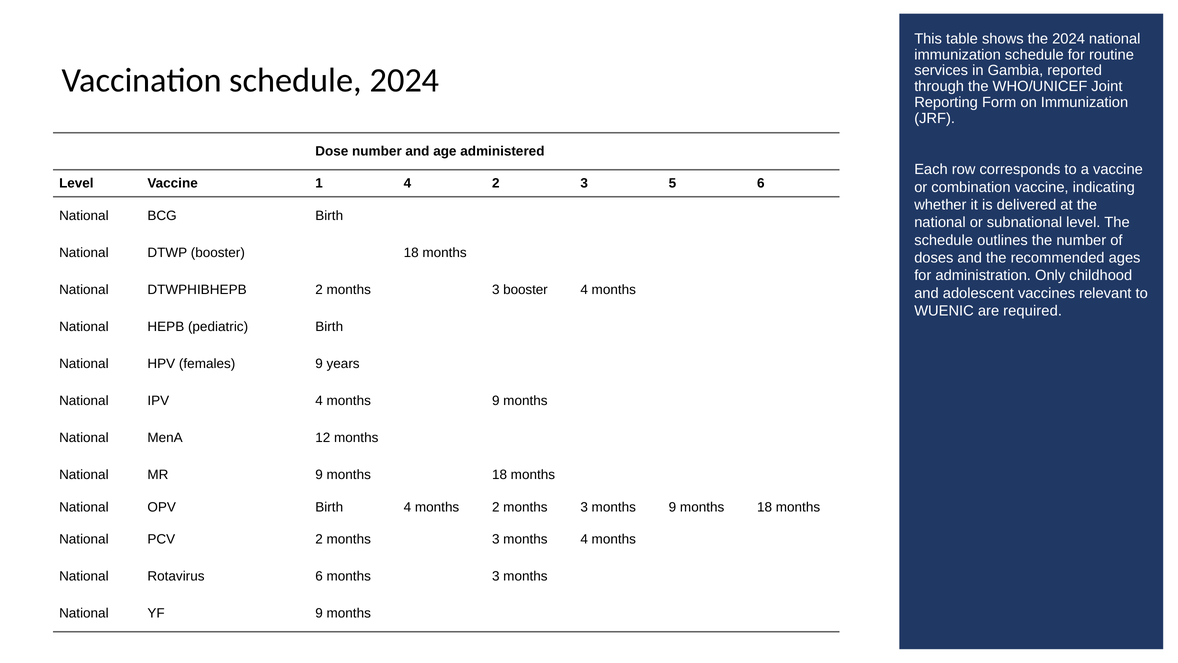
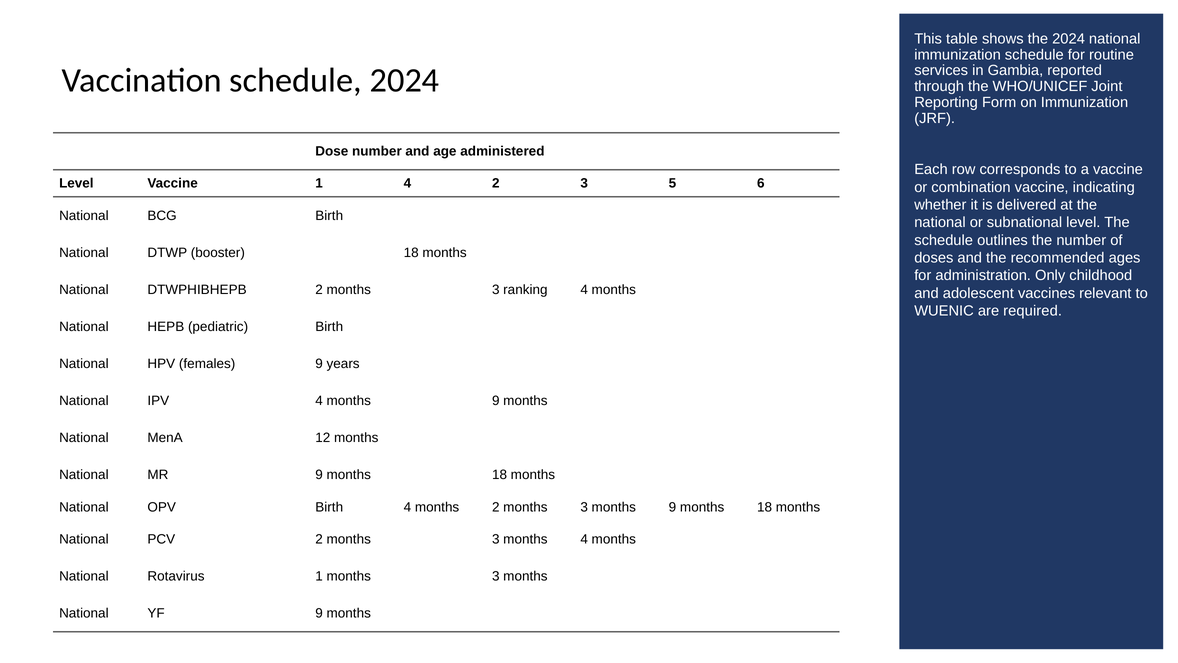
3 booster: booster -> ranking (525, 290)
Rotavirus 6: 6 -> 1 (319, 576)
